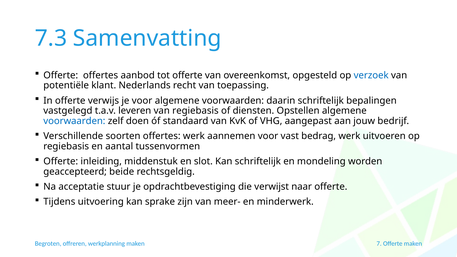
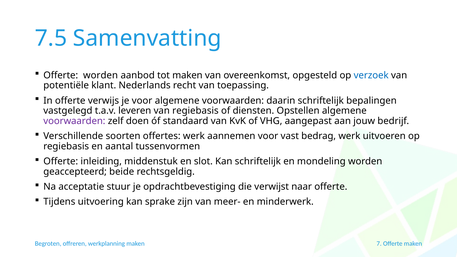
7.3: 7.3 -> 7.5 (51, 38)
Offerte offertes: offertes -> worden (101, 75)
tot offerte: offerte -> maken (187, 75)
voorwaarden colour: blue -> purple (74, 121)
